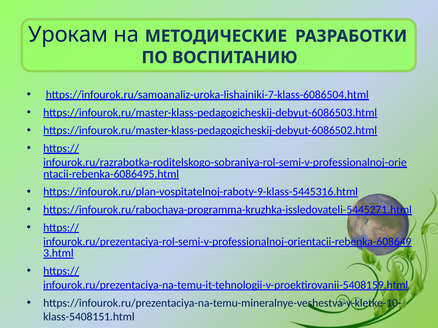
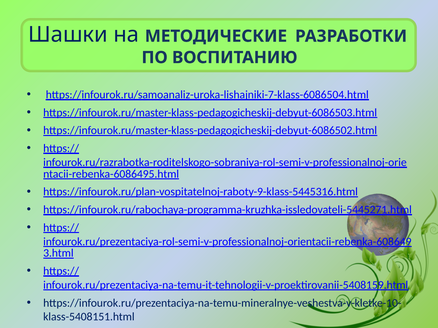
Урокам: Урокам -> Шашки (68, 35)
